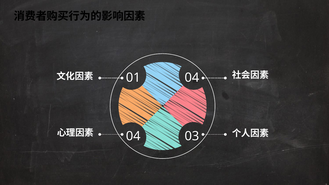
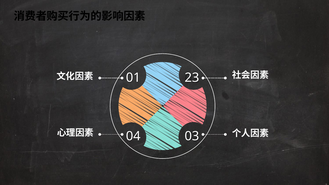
01 04: 04 -> 23 (192, 78)
